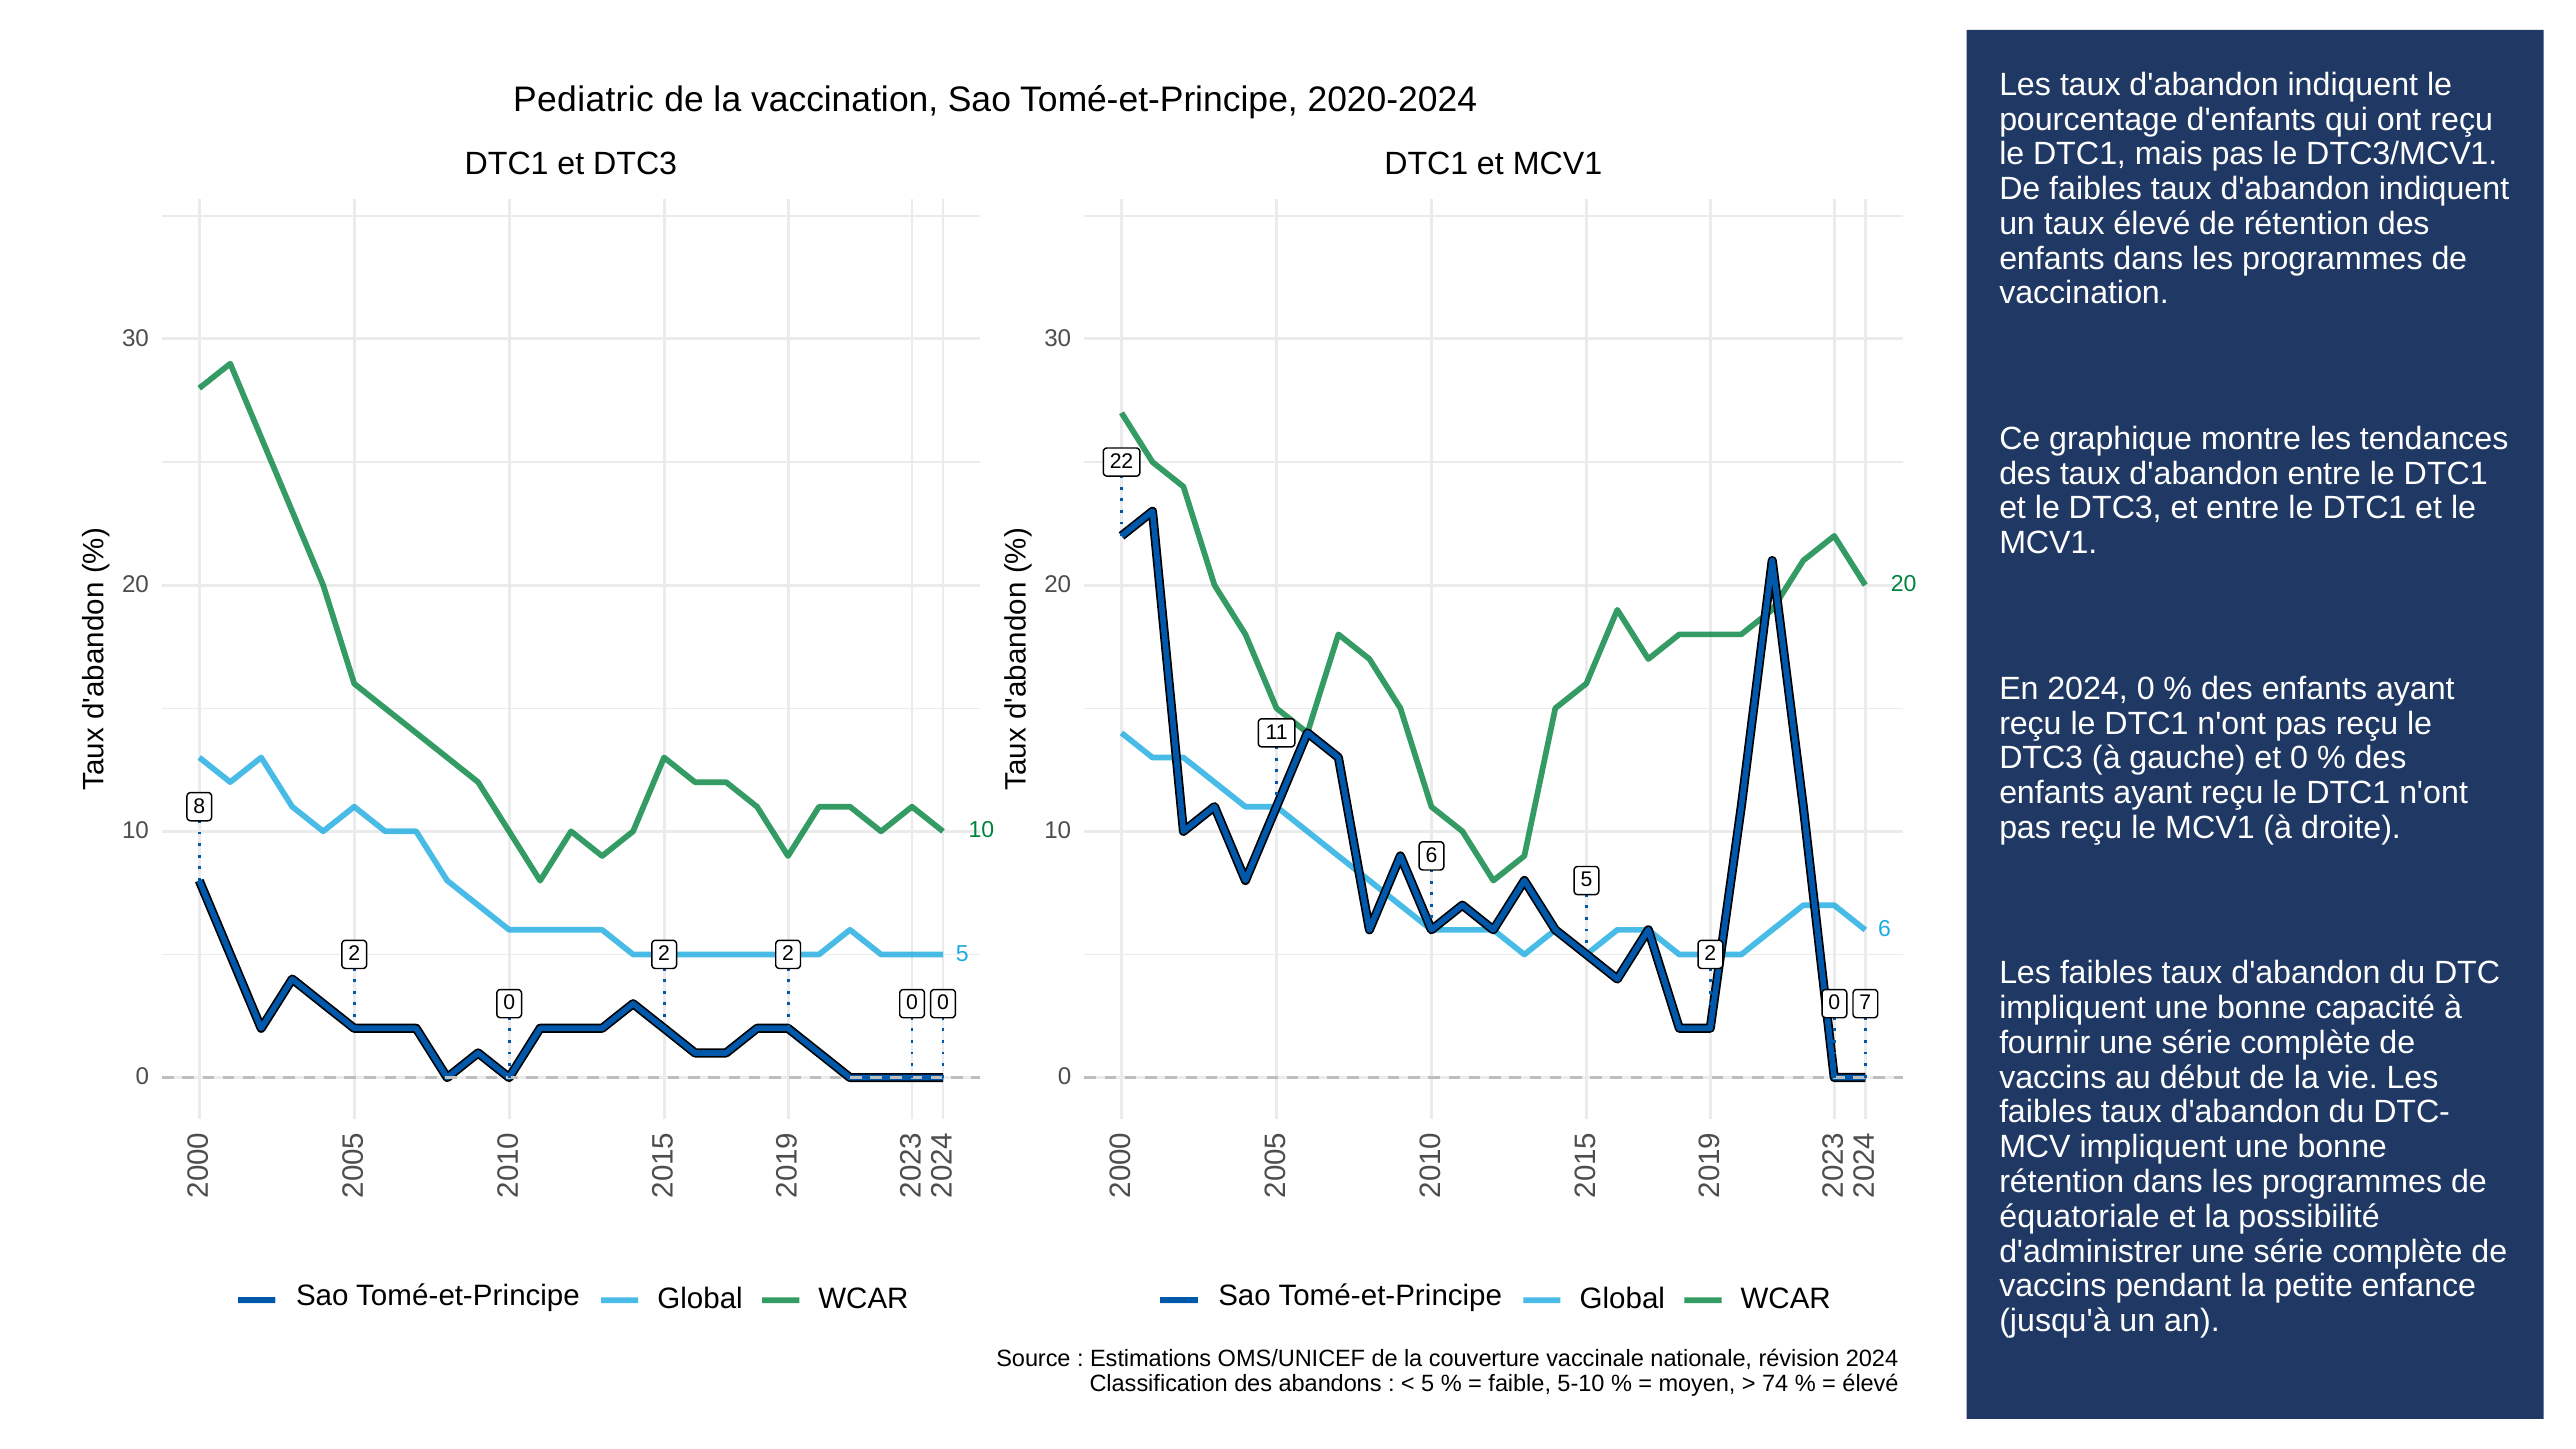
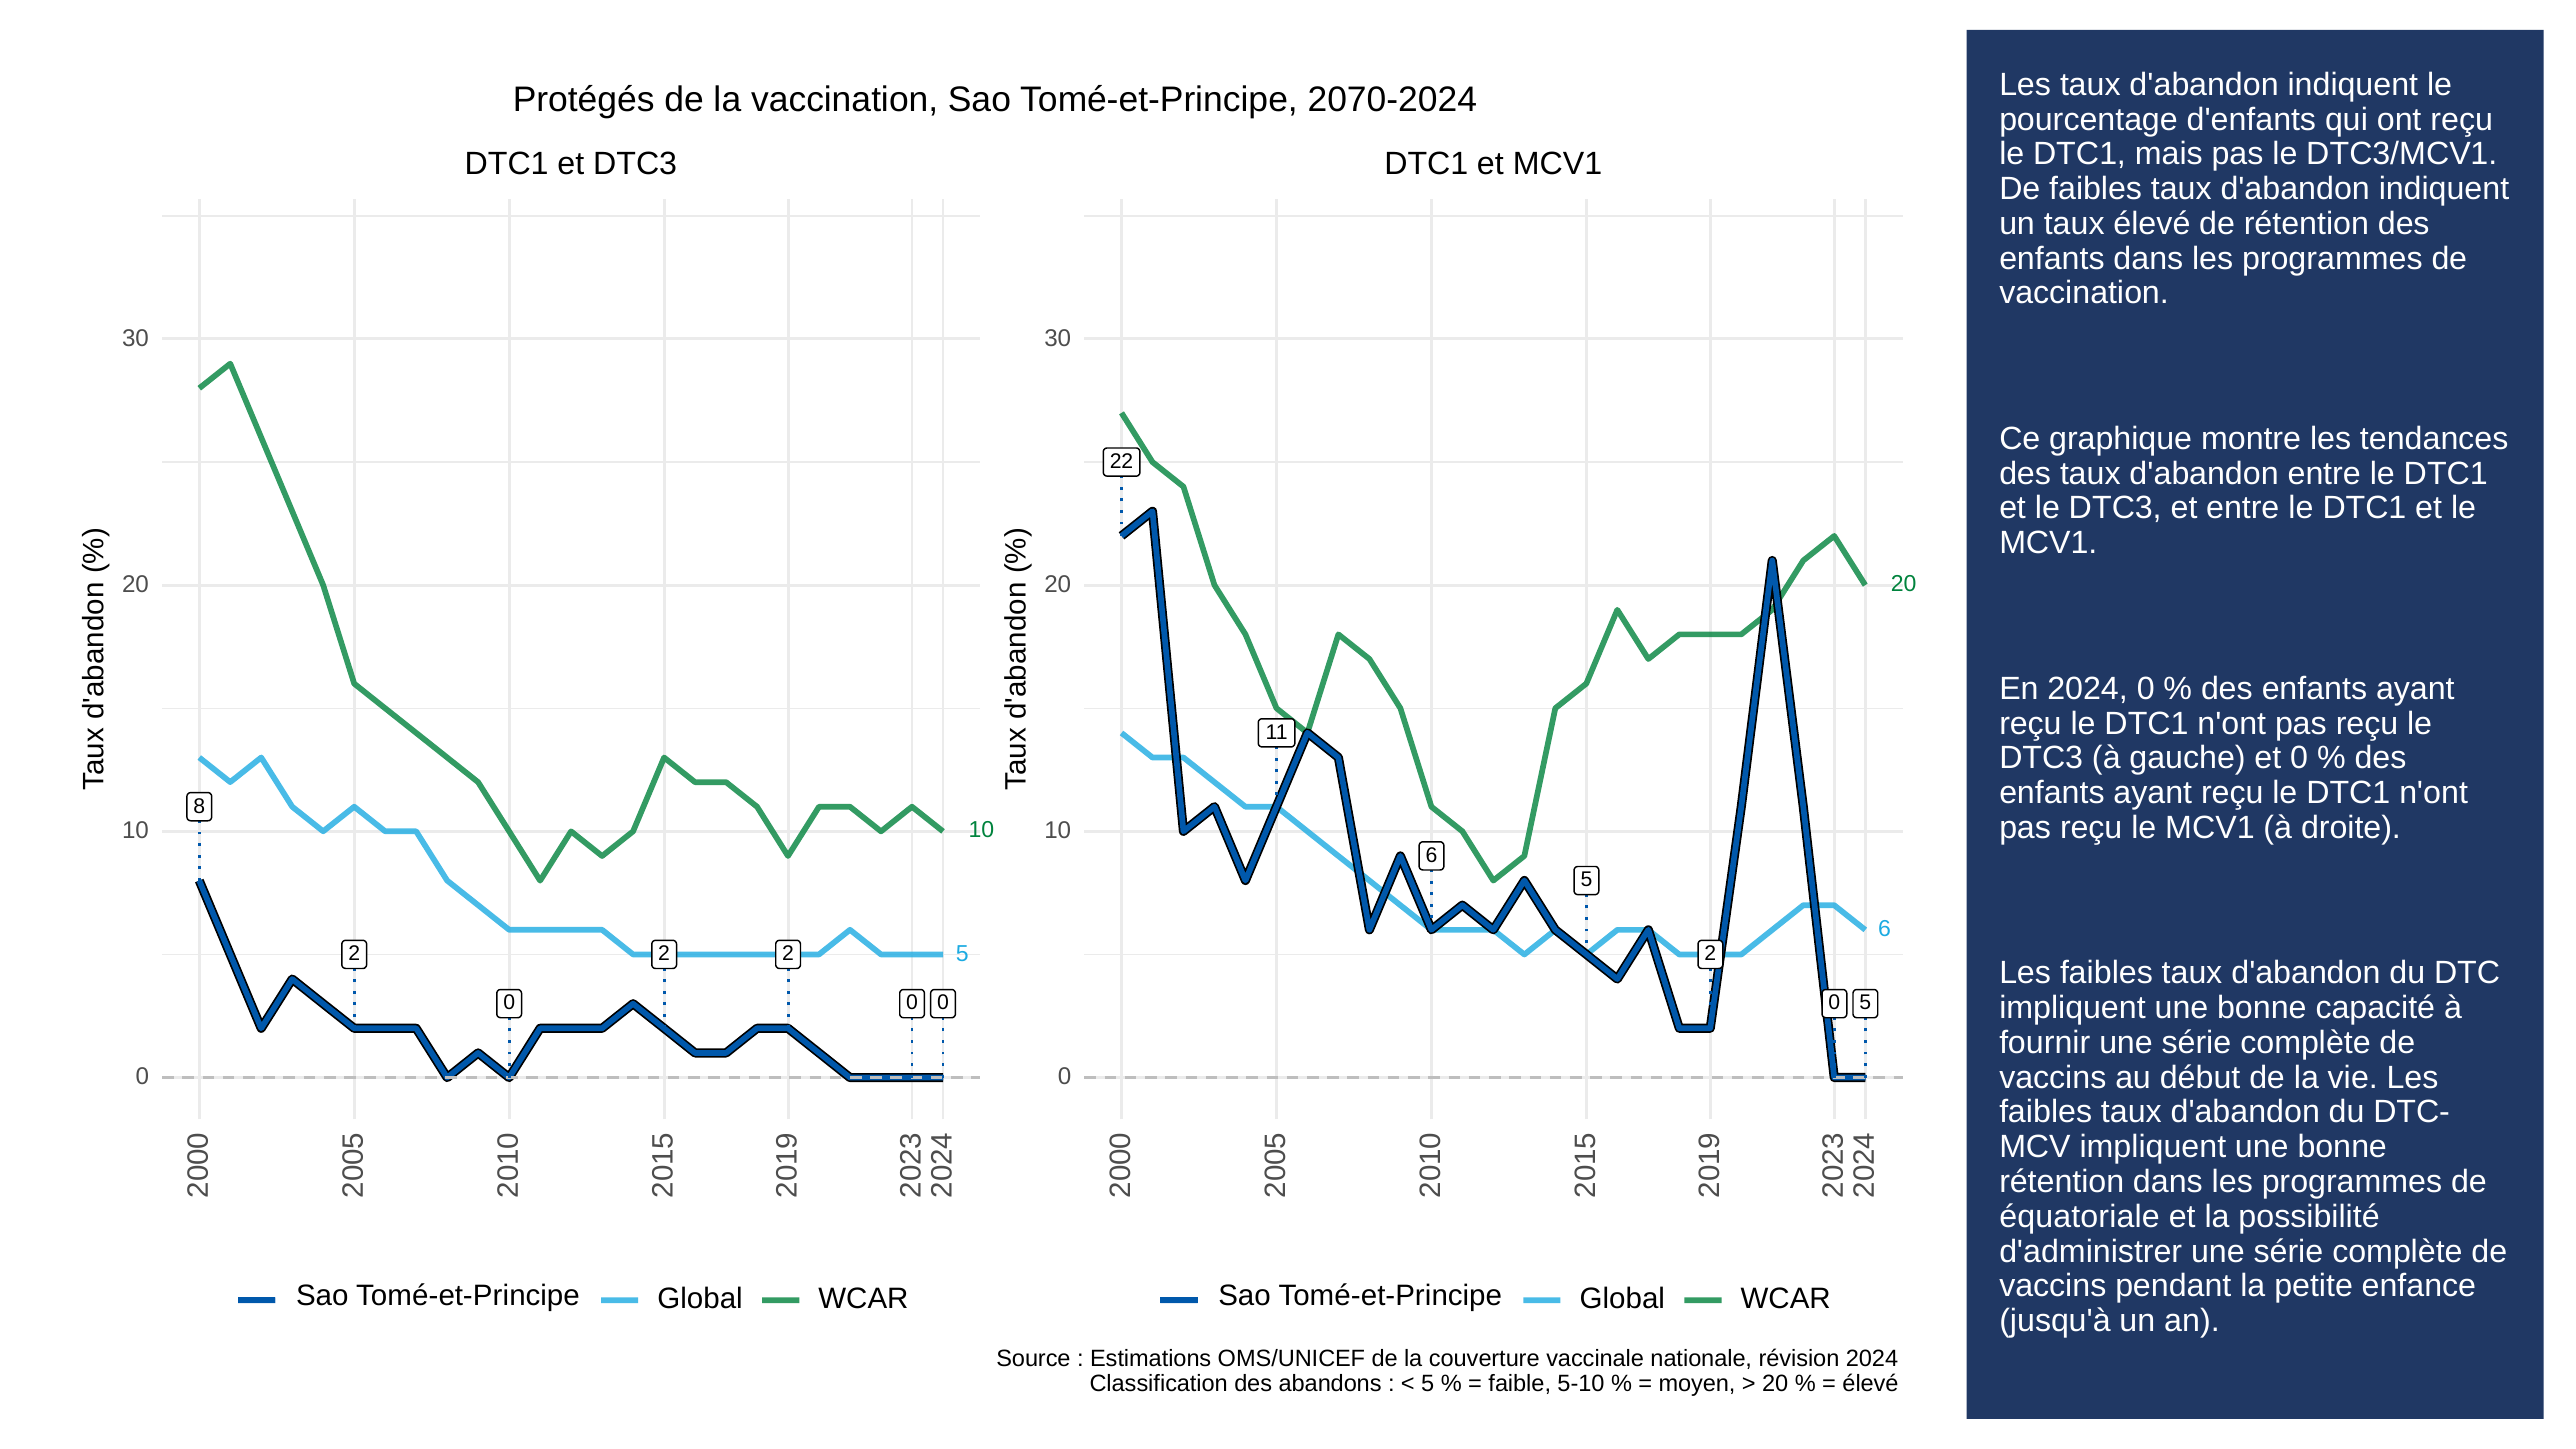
Pediatric: Pediatric -> Protégés (584, 100)
2020-2024: 2020-2024 -> 2070-2024 (1392, 100)
7: 7 -> 5 (1865, 1003)
74: 74 -> 20 (1775, 1383)
